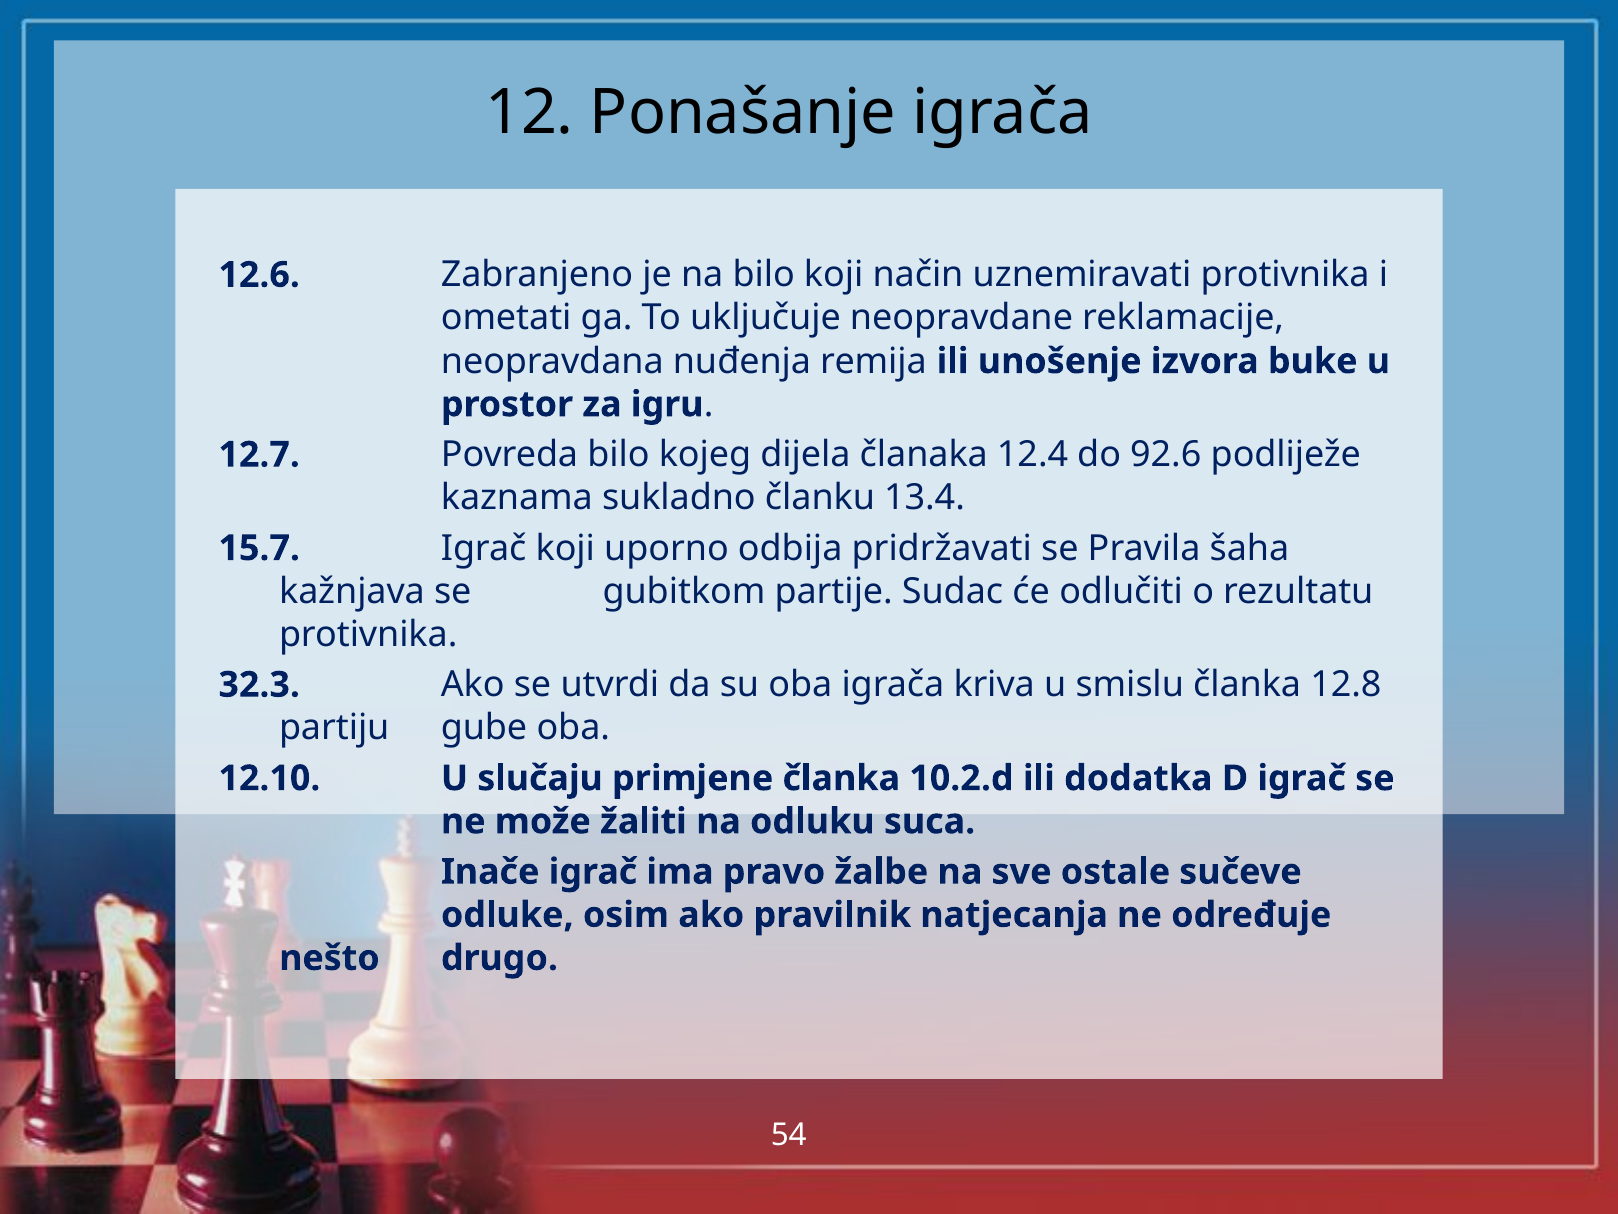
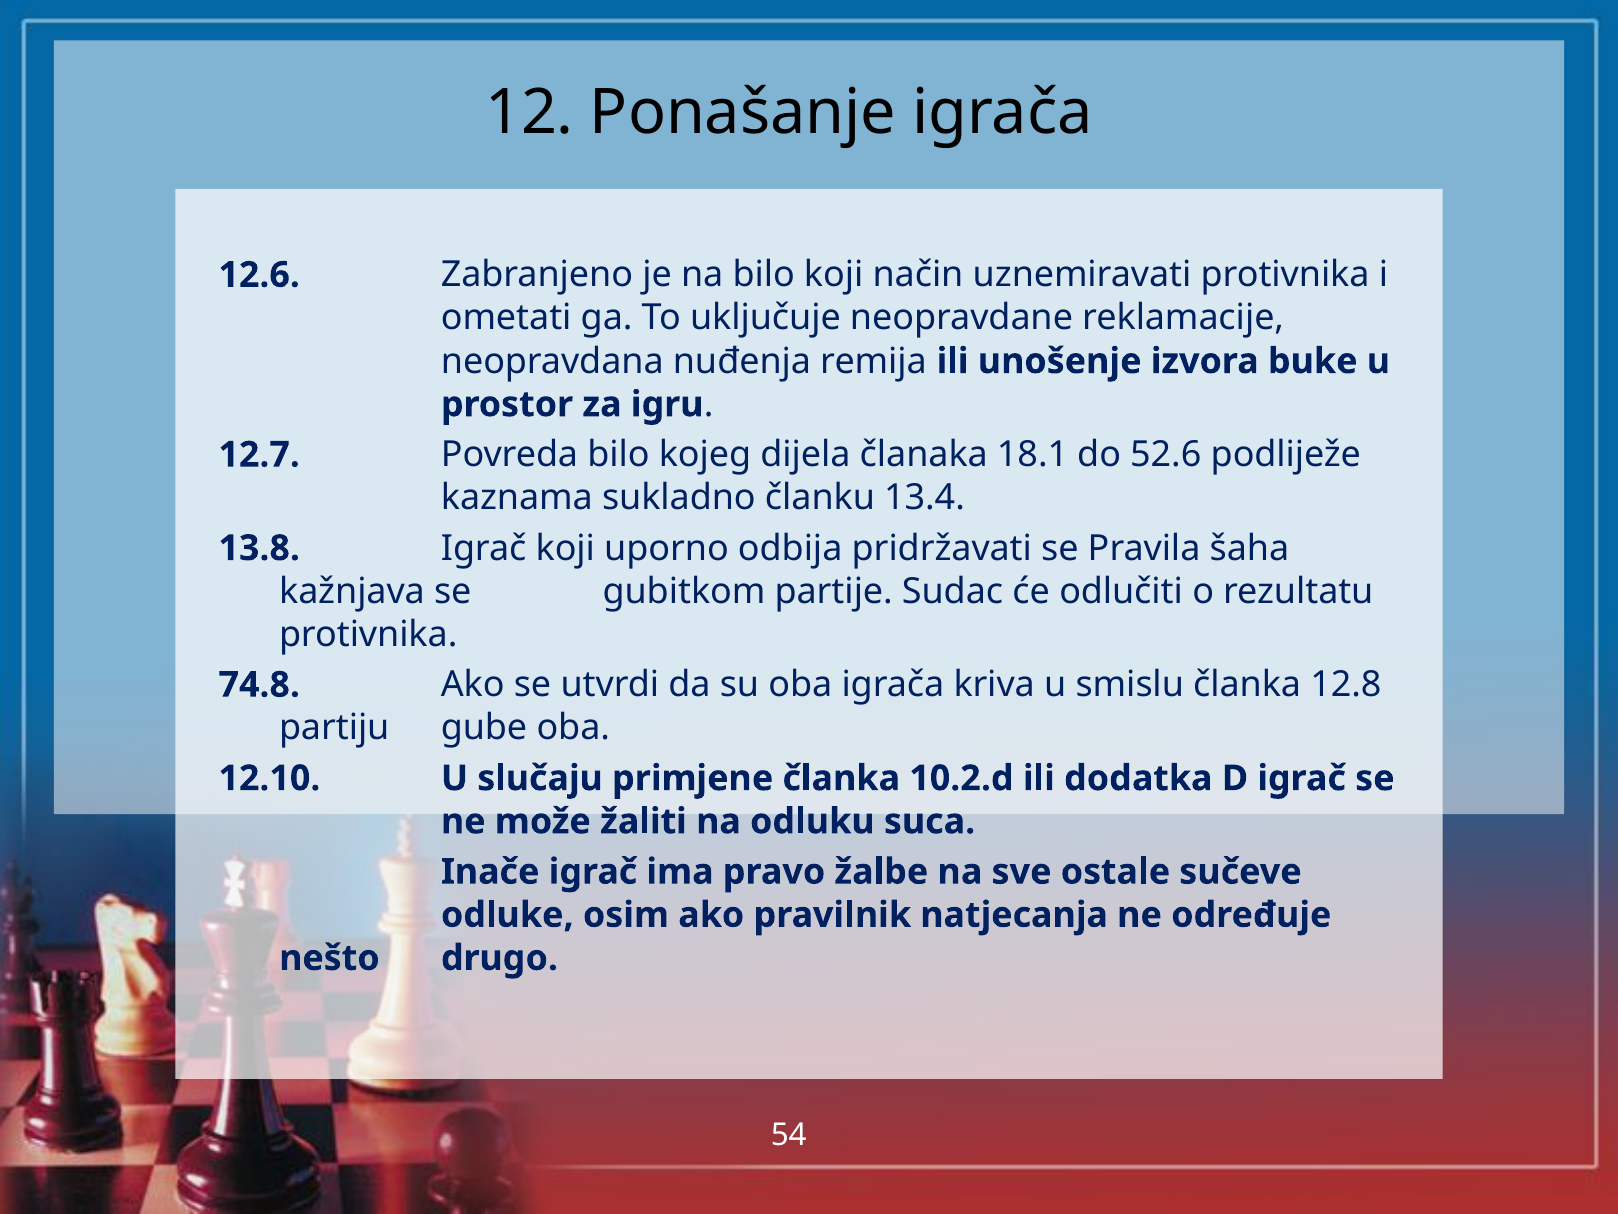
12.4: 12.4 -> 18.1 (1033, 455)
92.6: 92.6 -> 52.6 (1166, 455)
15.7: 15.7 -> 13.8 (259, 548)
32.3: 32.3 -> 74.8 (259, 685)
